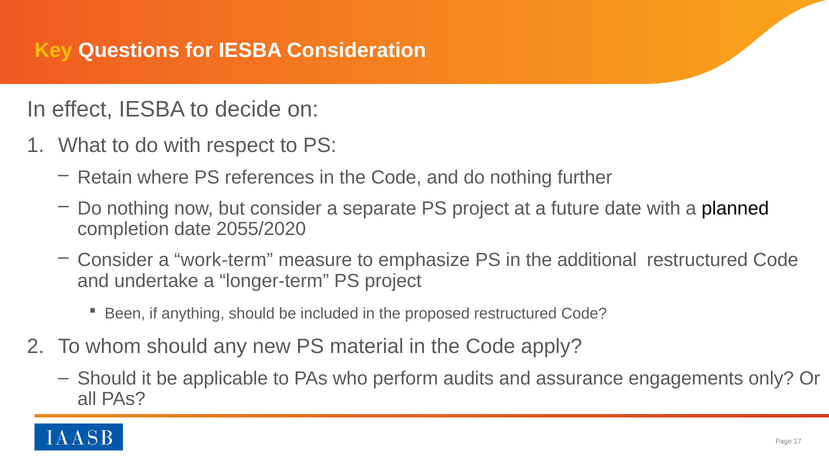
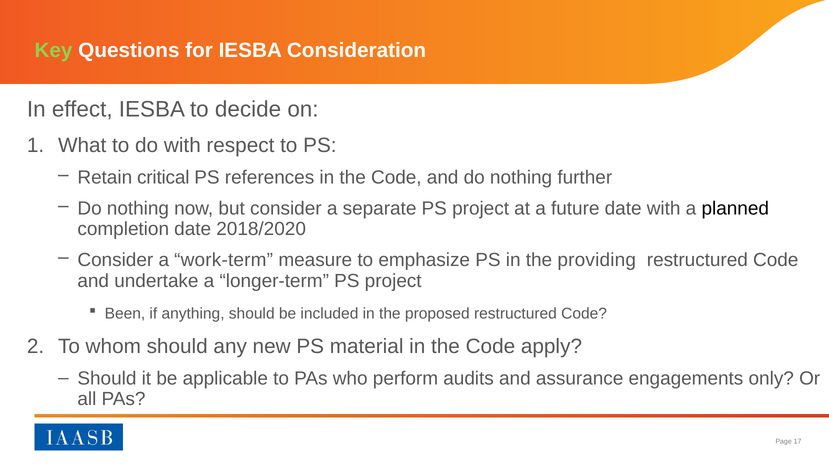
Key colour: yellow -> light green (54, 51)
where: where -> critical (163, 177)
2055/2020: 2055/2020 -> 2018/2020 (261, 229)
additional: additional -> providing (597, 260)
